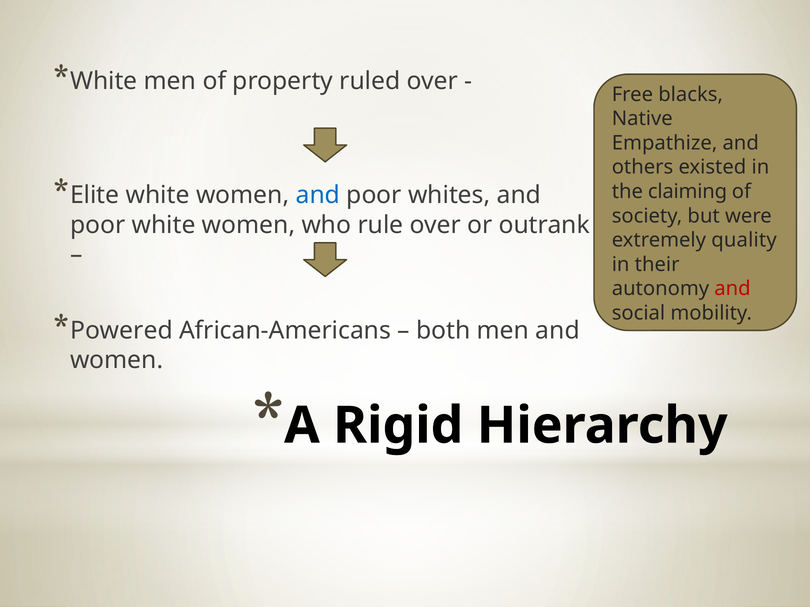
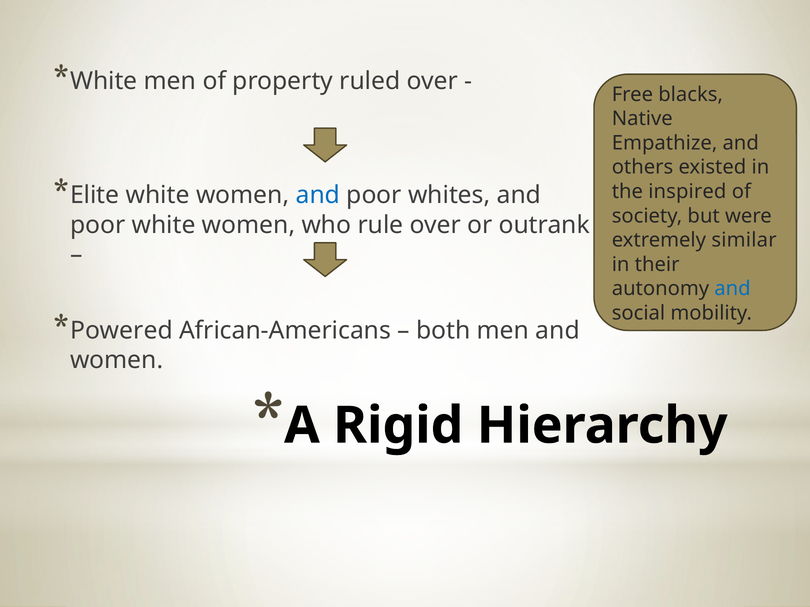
claiming: claiming -> inspired (687, 192)
quality: quality -> similar (744, 240)
and colour: red -> blue (733, 289)
